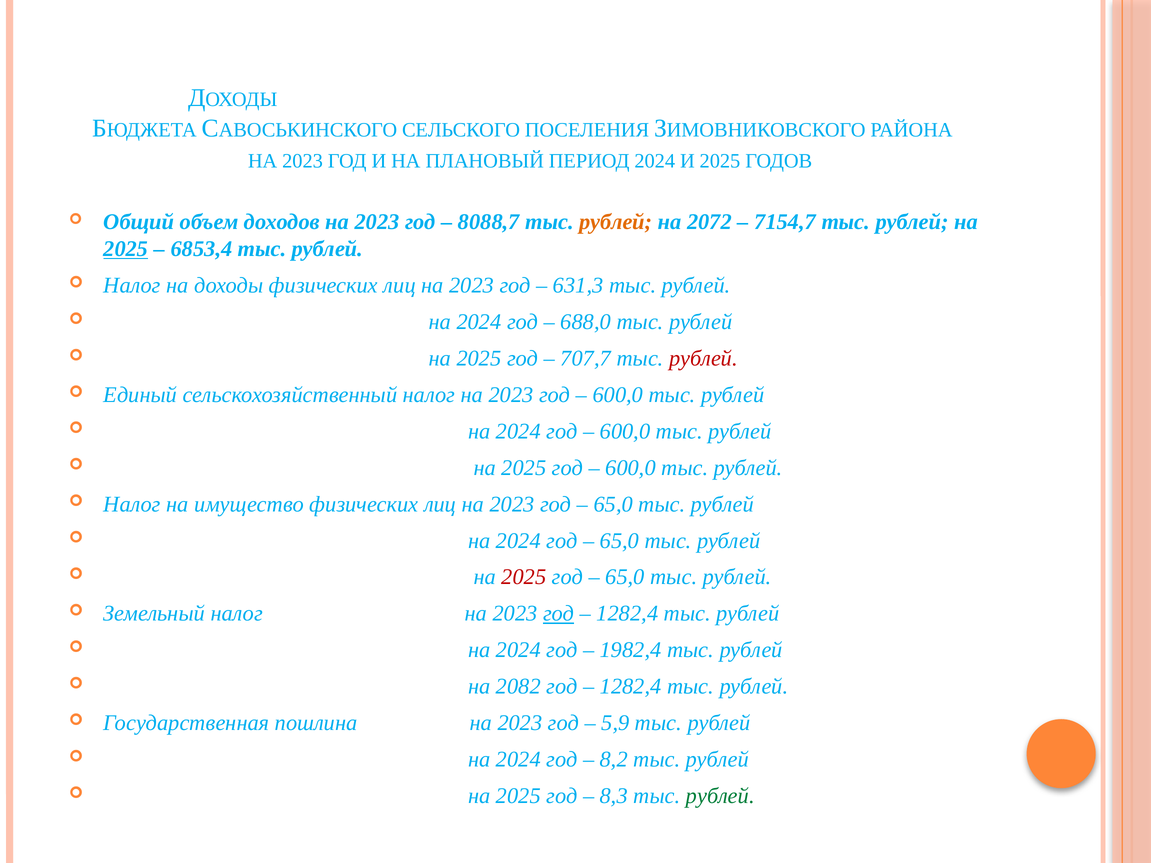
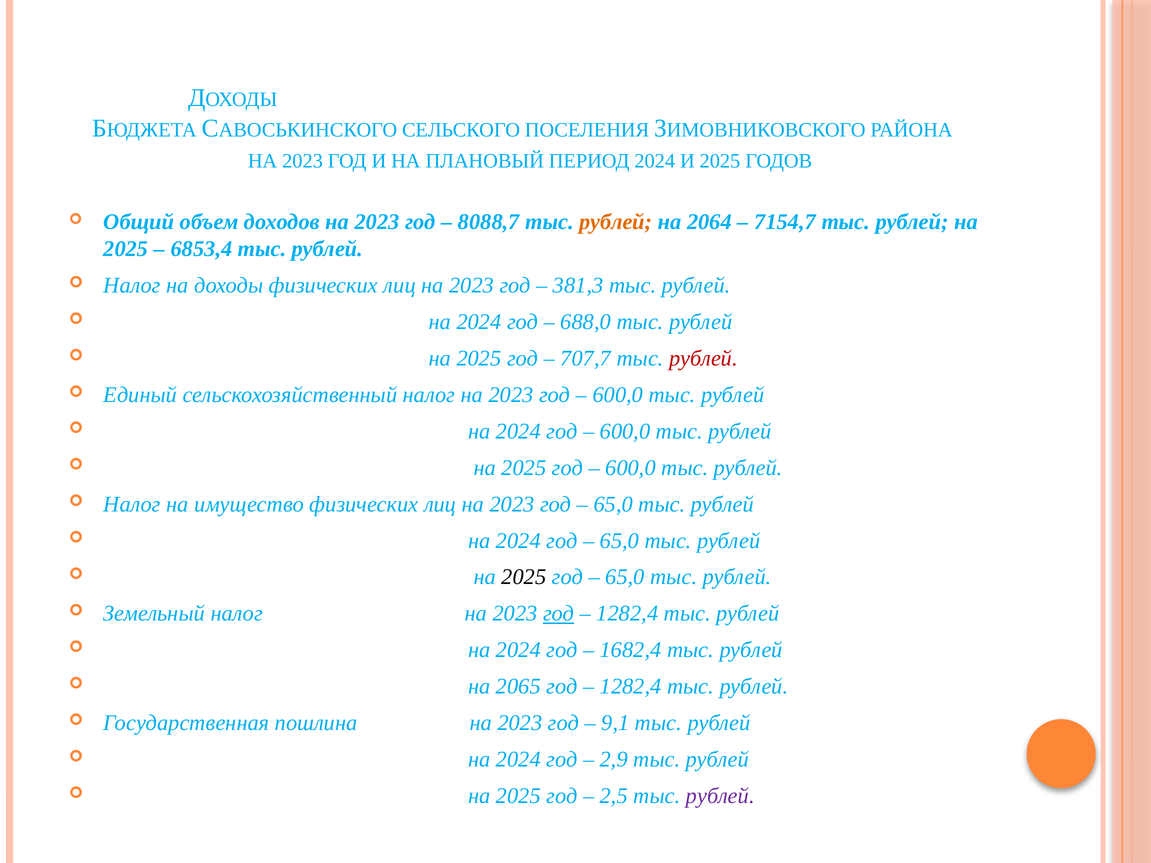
2072: 2072 -> 2064 (709, 222)
2025 underline: present -> none (126, 249)
631,3: 631,3 -> 381,3 (578, 285)
2025 colour: red -> black (524, 577)
1982,4: 1982,4 -> 1682,4 (631, 650)
2082: 2082 -> 2065 (518, 687)
5,9: 5,9 -> 9,1 (615, 723)
8,2: 8,2 -> 2,9 (614, 760)
8,3: 8,3 -> 2,5 (614, 796)
рублей colour: green -> purple (720, 796)
